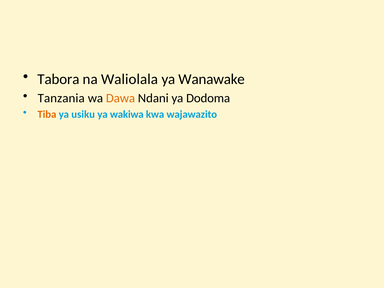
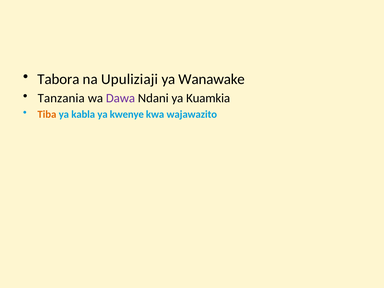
Waliolala: Waliolala -> Upuliziaji (130, 79)
Dawa colour: orange -> purple (120, 98)
Dodoma: Dodoma -> Kuamkia (208, 98)
usiku: usiku -> kabla (83, 114)
wakiwa: wakiwa -> kwenye (127, 114)
